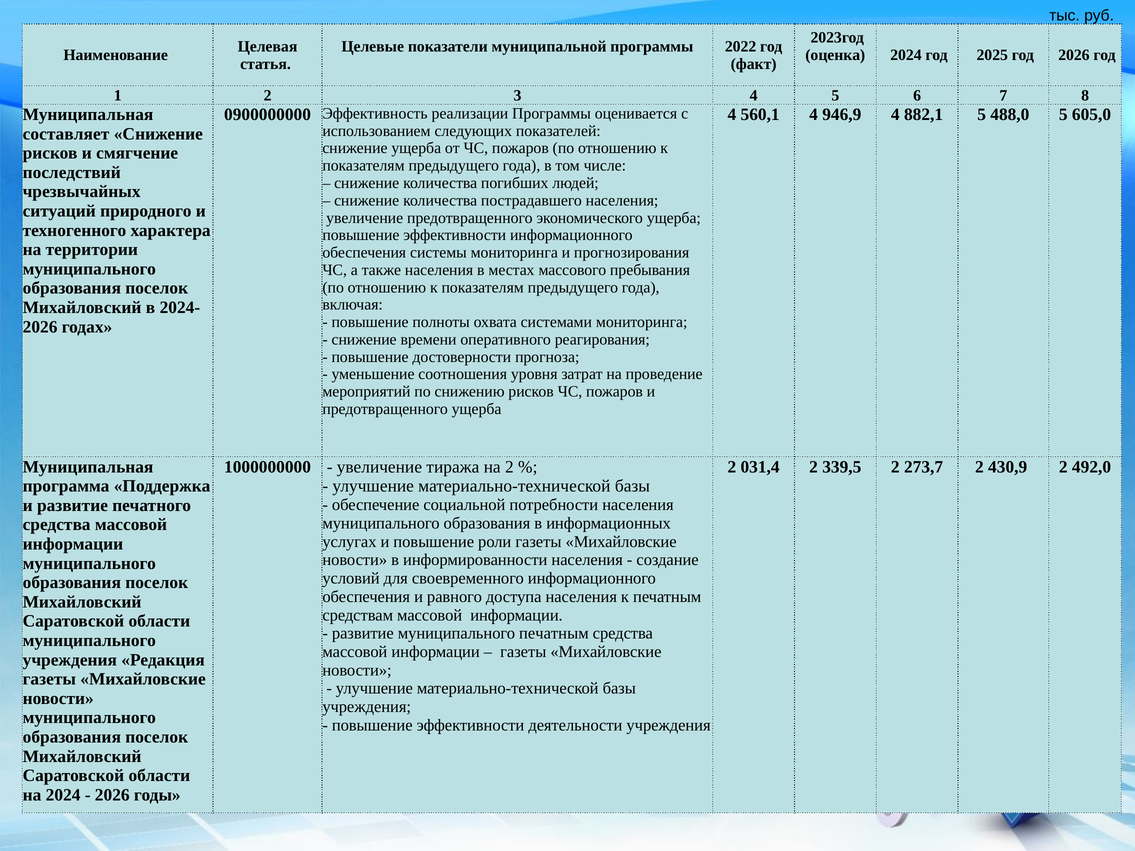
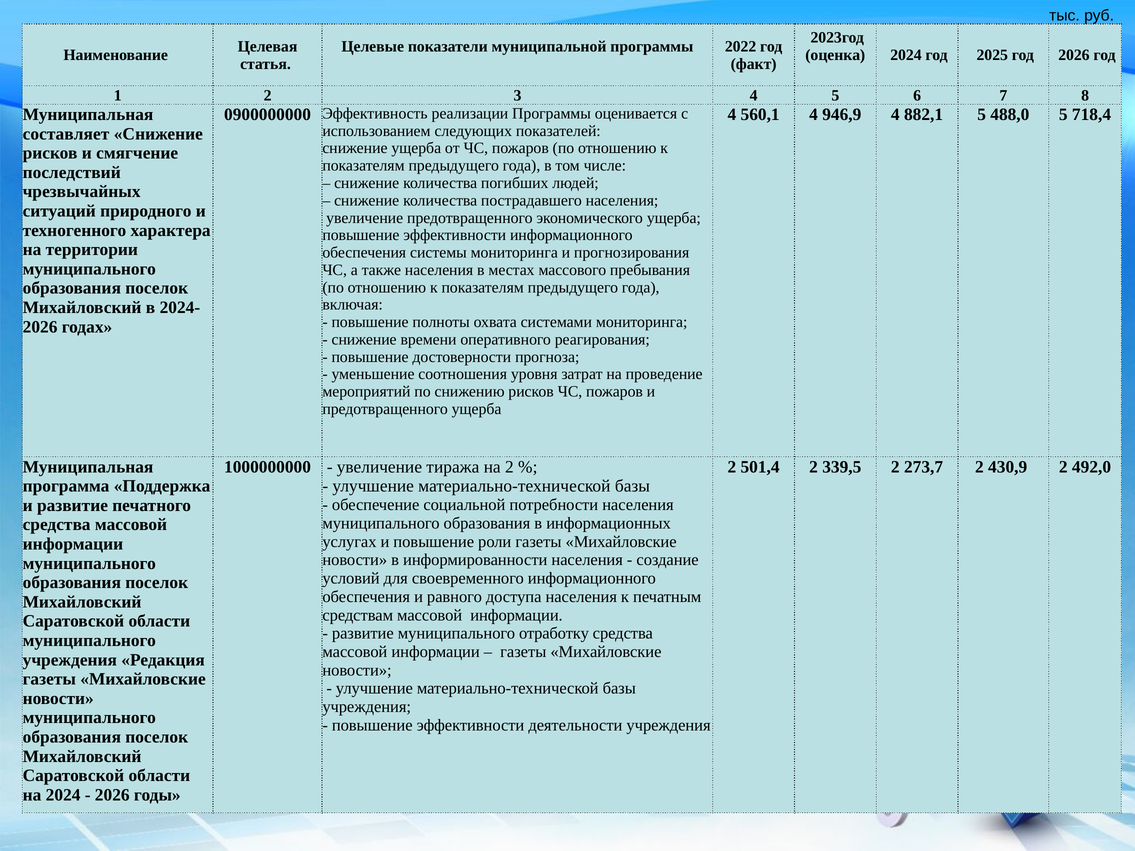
605,0: 605,0 -> 718,4 (1092, 115)
031,4: 031,4 -> 501,4 (760, 467)
муниципального печатным: печатным -> отработку (554, 634)
